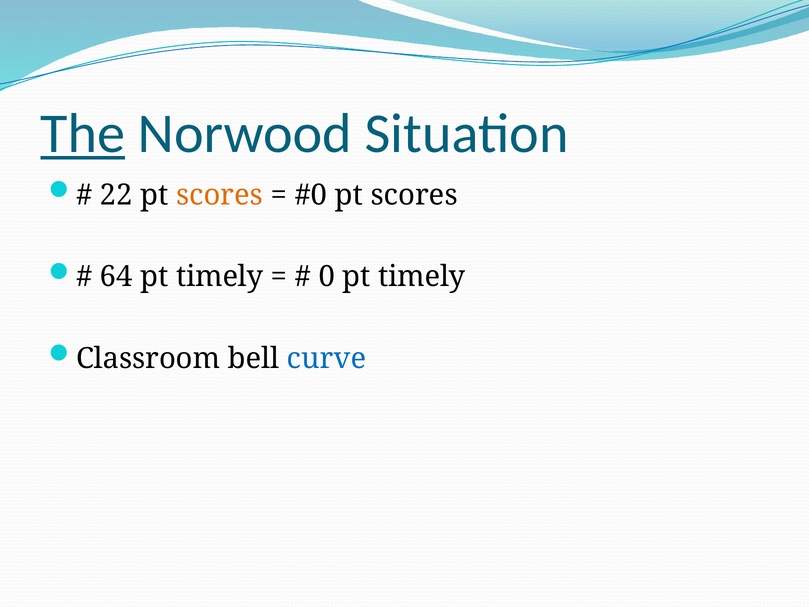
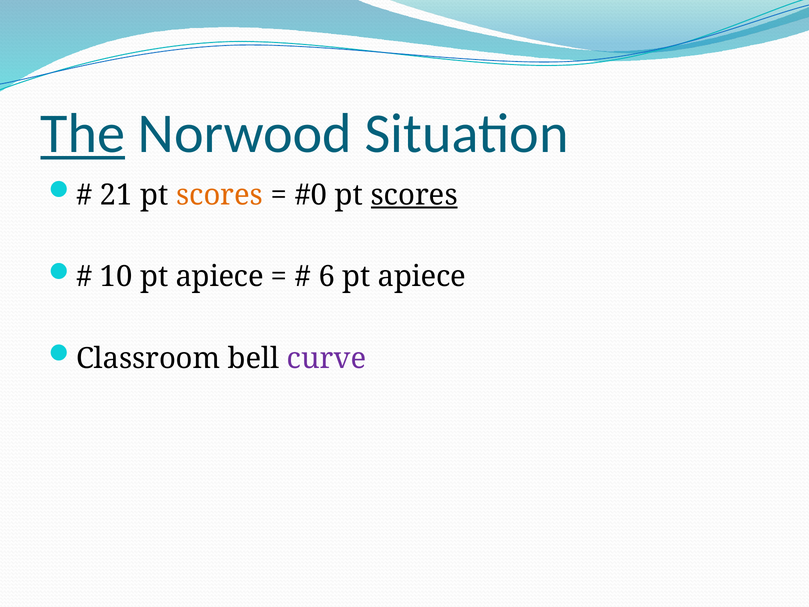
22: 22 -> 21 (116, 195)
scores underline: none -> present (414, 195)
64: 64 -> 10 (116, 277)
timely: timely -> apiece (220, 277)
0: 0 -> 6 (327, 277)
timely: timely -> apiece (422, 277)
curve colour: blue -> purple (327, 358)
